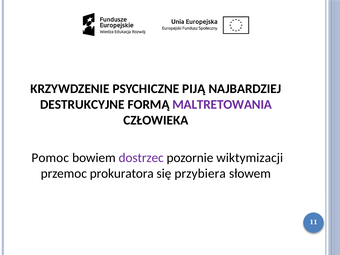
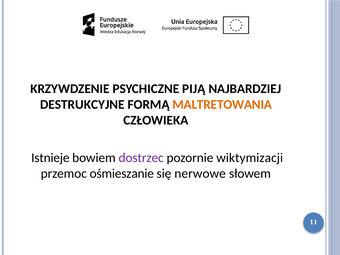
MALTRETOWANIA colour: purple -> orange (222, 105)
Pomoc: Pomoc -> Istnieje (50, 158)
prokuratora: prokuratora -> ośmieszanie (122, 174)
przybiera: przybiera -> nerwowe (200, 174)
